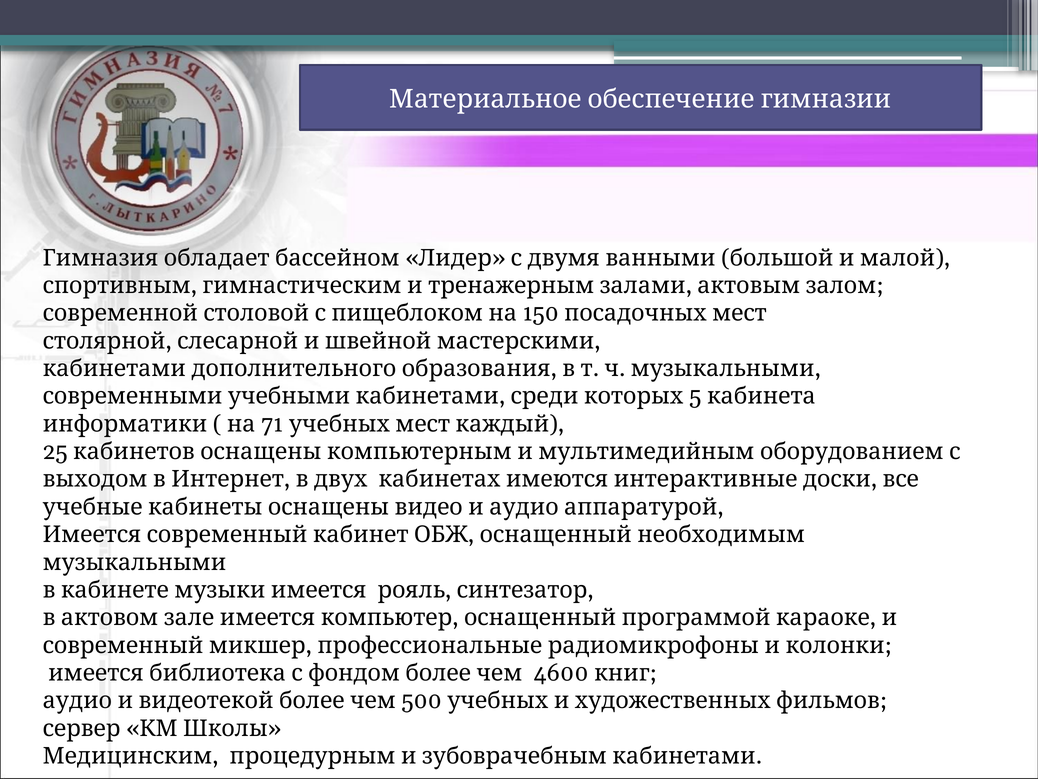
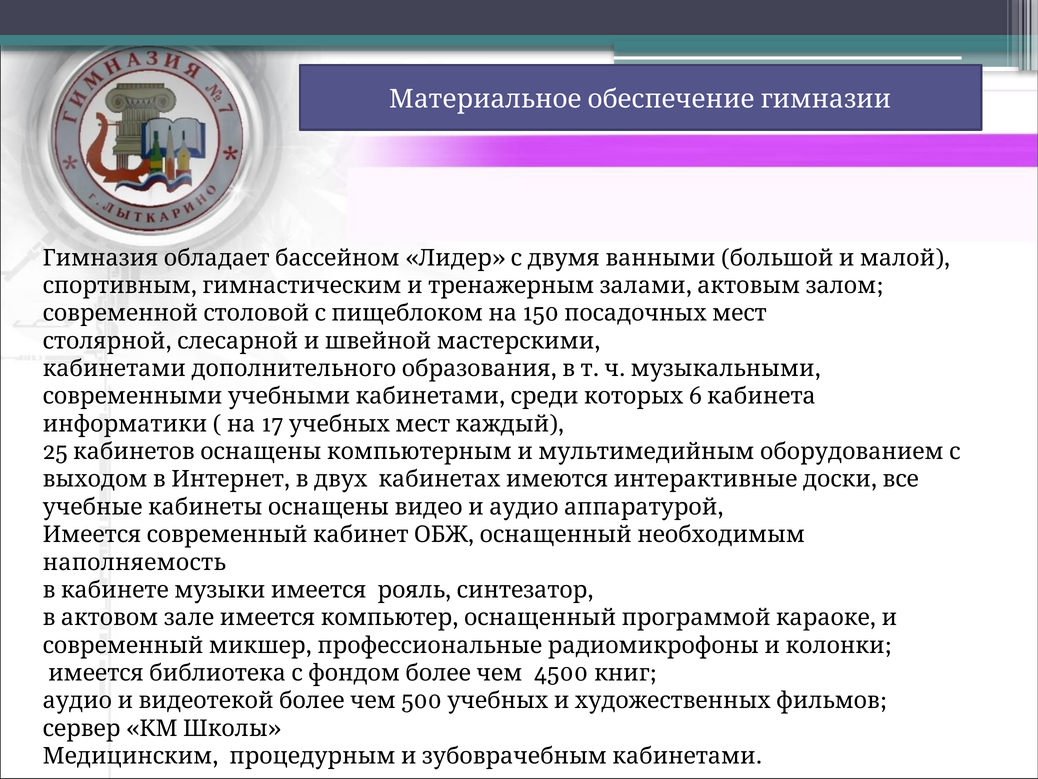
5: 5 -> 6 (696, 396)
71: 71 -> 17 (272, 424)
музыкальными: музыкальными -> наполняемость (134, 562)
4600: 4600 -> 4500 (561, 673)
